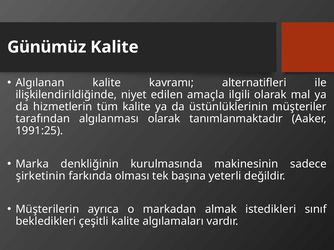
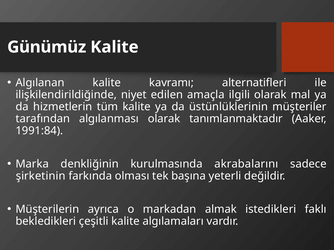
1991:25: 1991:25 -> 1991:84 (39, 131)
makinesinin: makinesinin -> akrabalarını (246, 164)
sınıf: sınıf -> faklı (316, 210)
